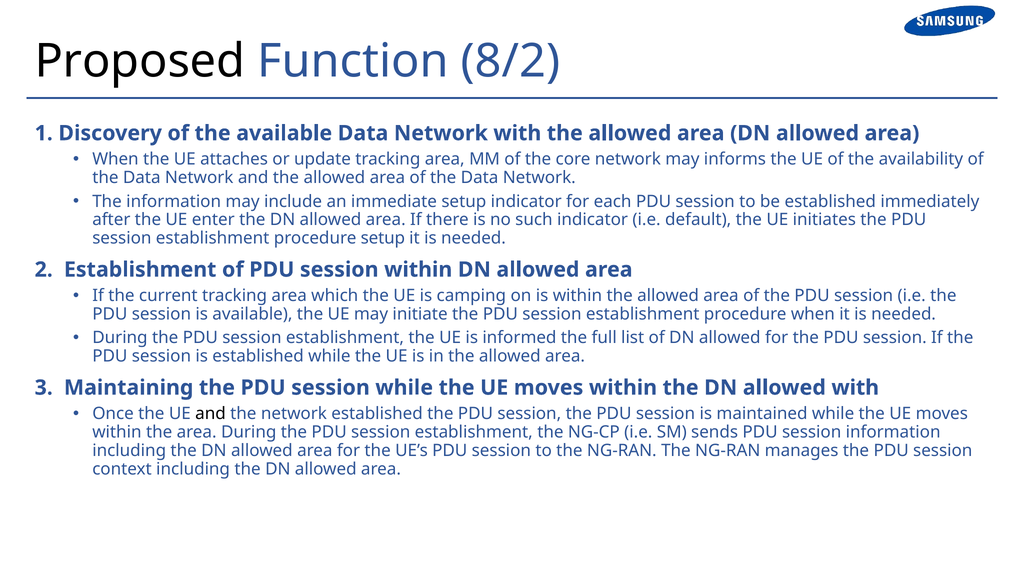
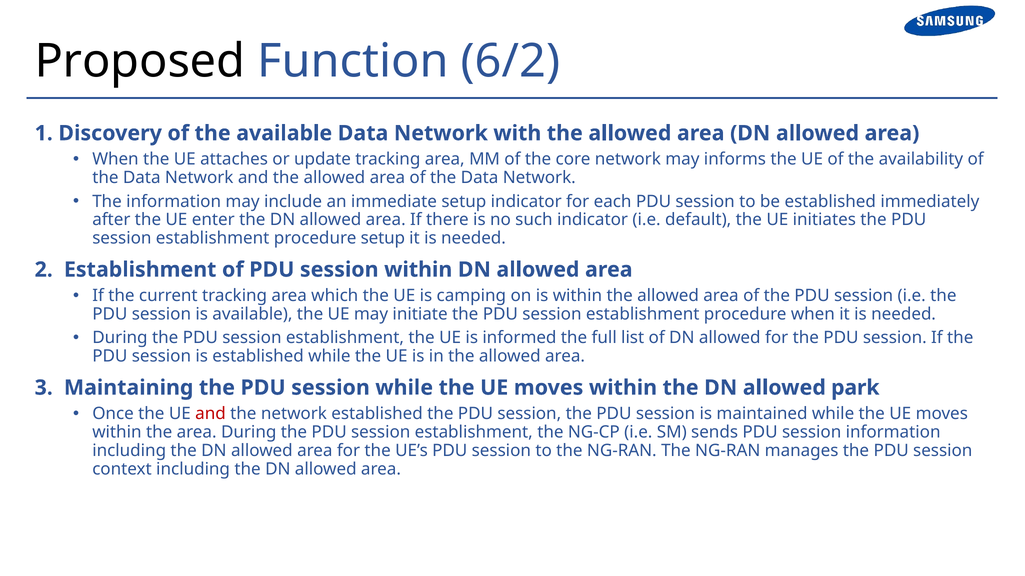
8/2: 8/2 -> 6/2 (511, 61)
allowed with: with -> park (855, 388)
and colour: black -> red (211, 414)
